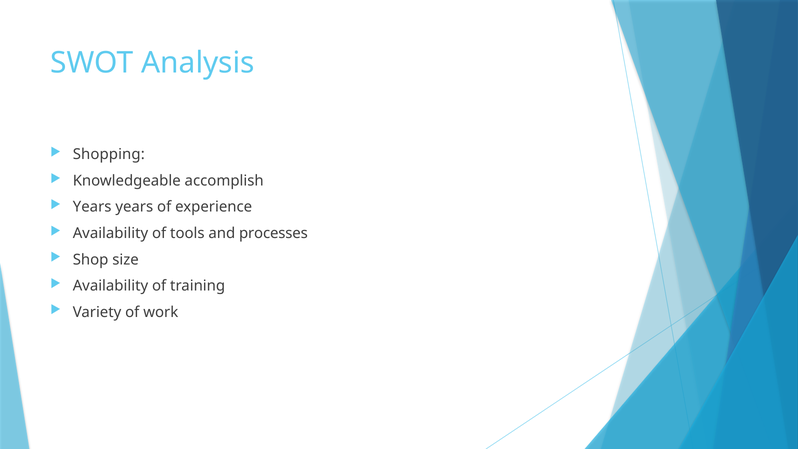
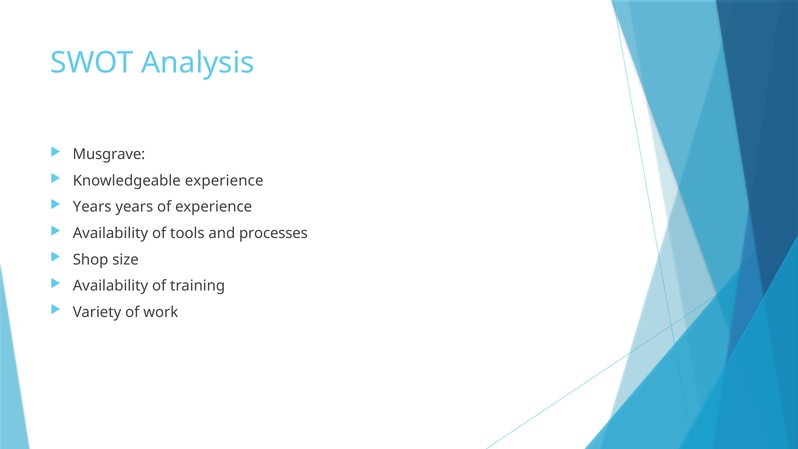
Shopping: Shopping -> Musgrave (109, 154)
Knowledgeable accomplish: accomplish -> experience (224, 181)
